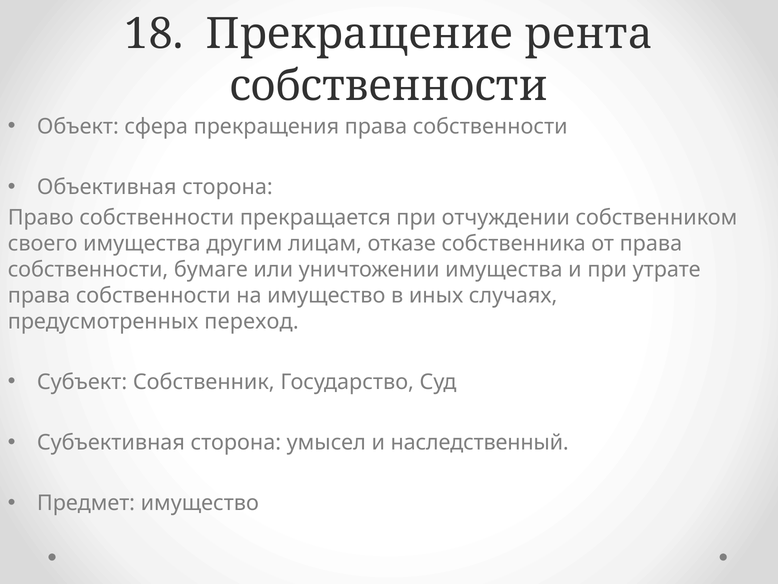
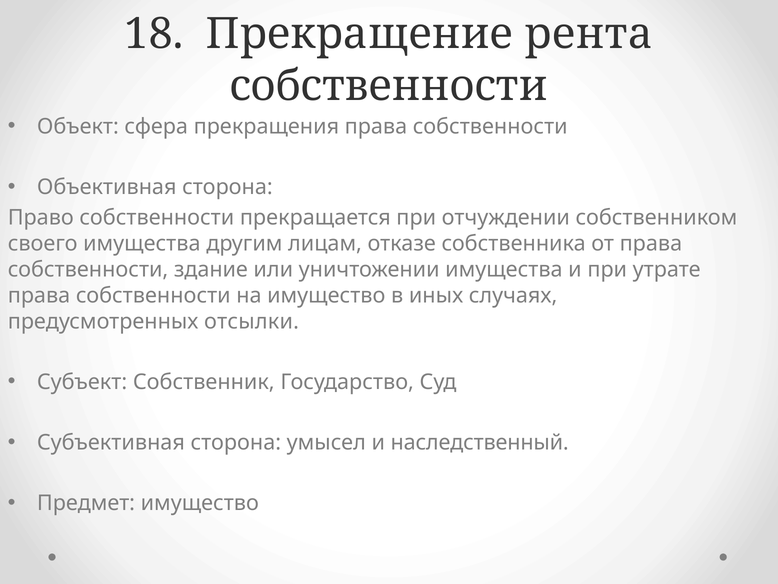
бумаге: бумаге -> здание (211, 269)
переход: переход -> отсылки (252, 321)
